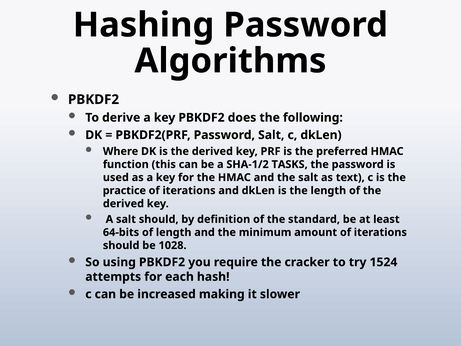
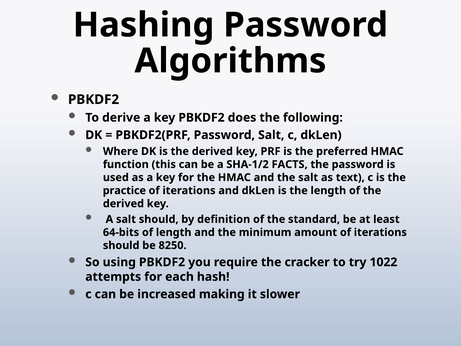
TASKS: TASKS -> FACTS (290, 164)
1028: 1028 -> 8250 (173, 245)
1524: 1524 -> 1022 (383, 262)
